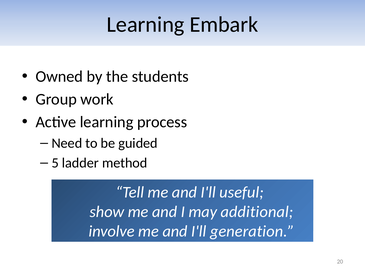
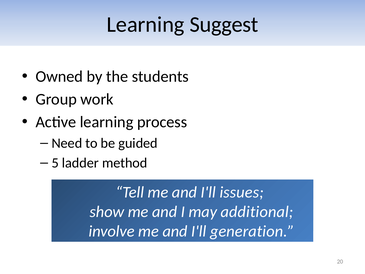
Embark: Embark -> Suggest (224, 24)
useful: useful -> issues (242, 192)
